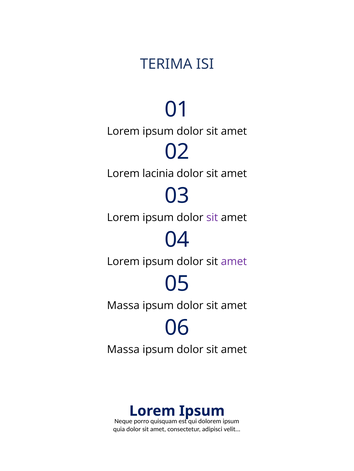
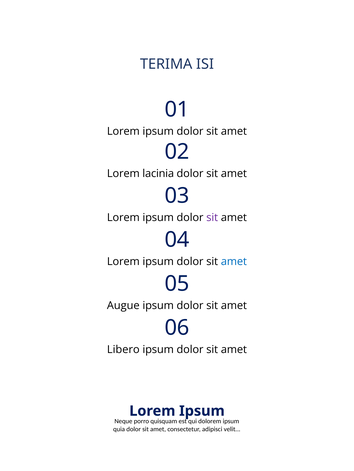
amet colour: purple -> blue (234, 262)
Massa: Massa -> Augue (123, 306)
Massa: Massa -> Libero (123, 350)
